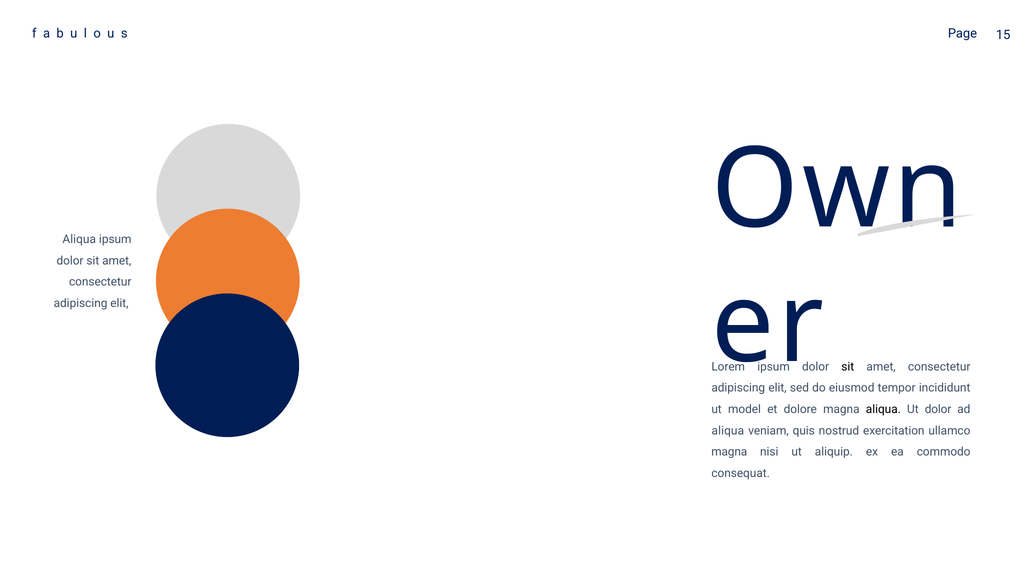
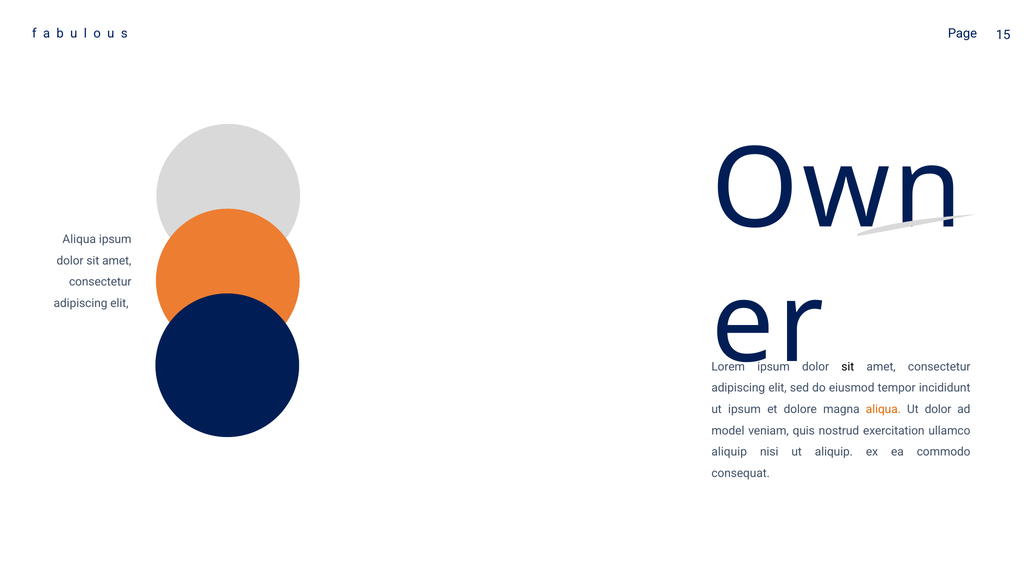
ut model: model -> ipsum (744, 410)
aliqua colour: black -> orange (883, 410)
aliqua: aliqua -> model (728, 431)
magna: magna -> aliquip (729, 452)
